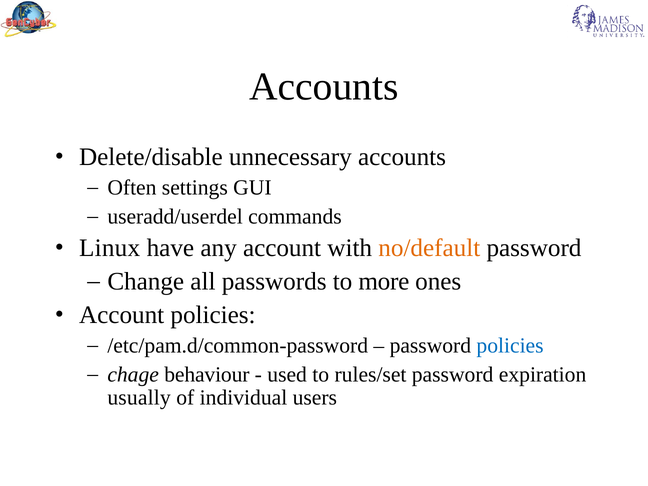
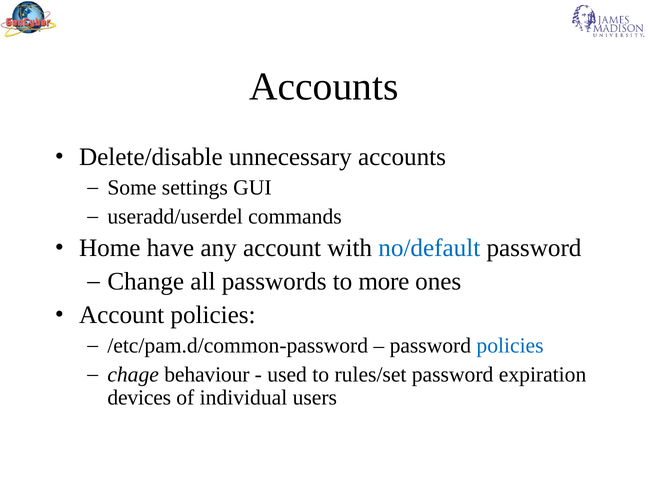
Often: Often -> Some (132, 188)
Linux: Linux -> Home (110, 248)
no/default colour: orange -> blue (429, 248)
usually: usually -> devices (139, 398)
